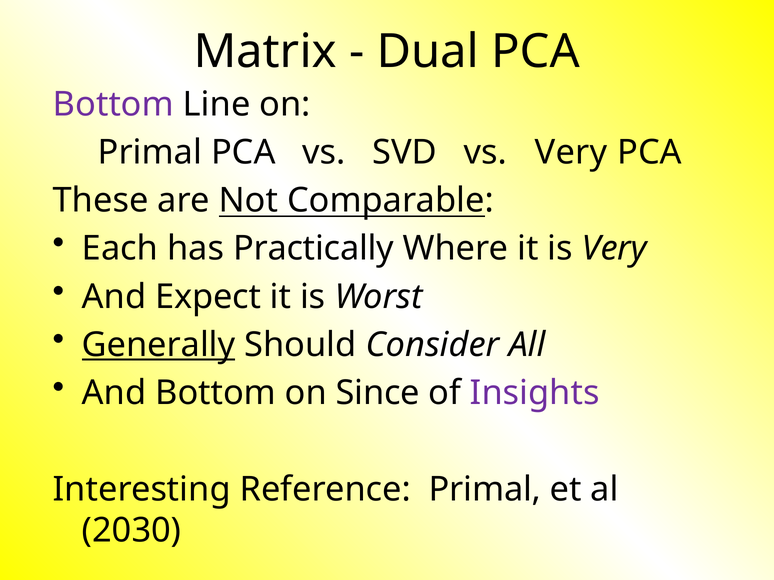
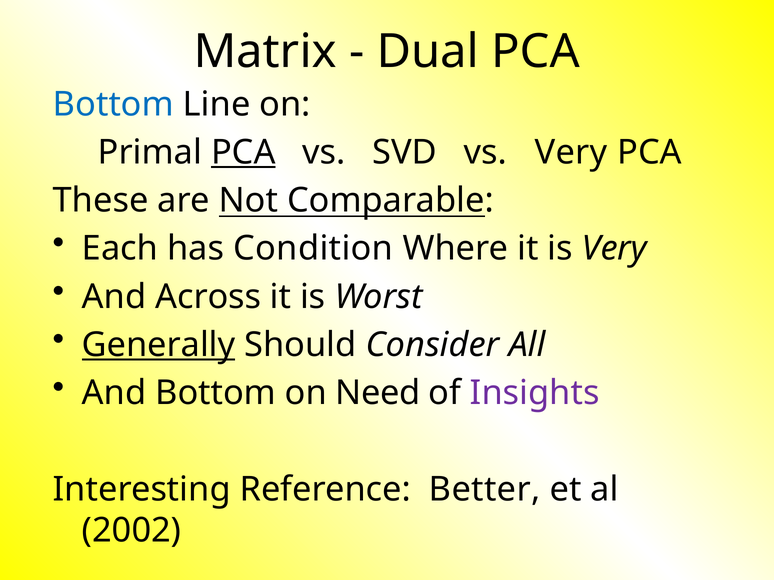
Bottom colour: purple -> blue (113, 104)
PCA underline: none -> present (243, 152)
Practically: Practically -> Condition (313, 249)
Expect: Expect -> Across (208, 297)
Since: Since -> Need (378, 393)
Reference Primal: Primal -> Better (485, 490)
2030: 2030 -> 2002 (132, 531)
